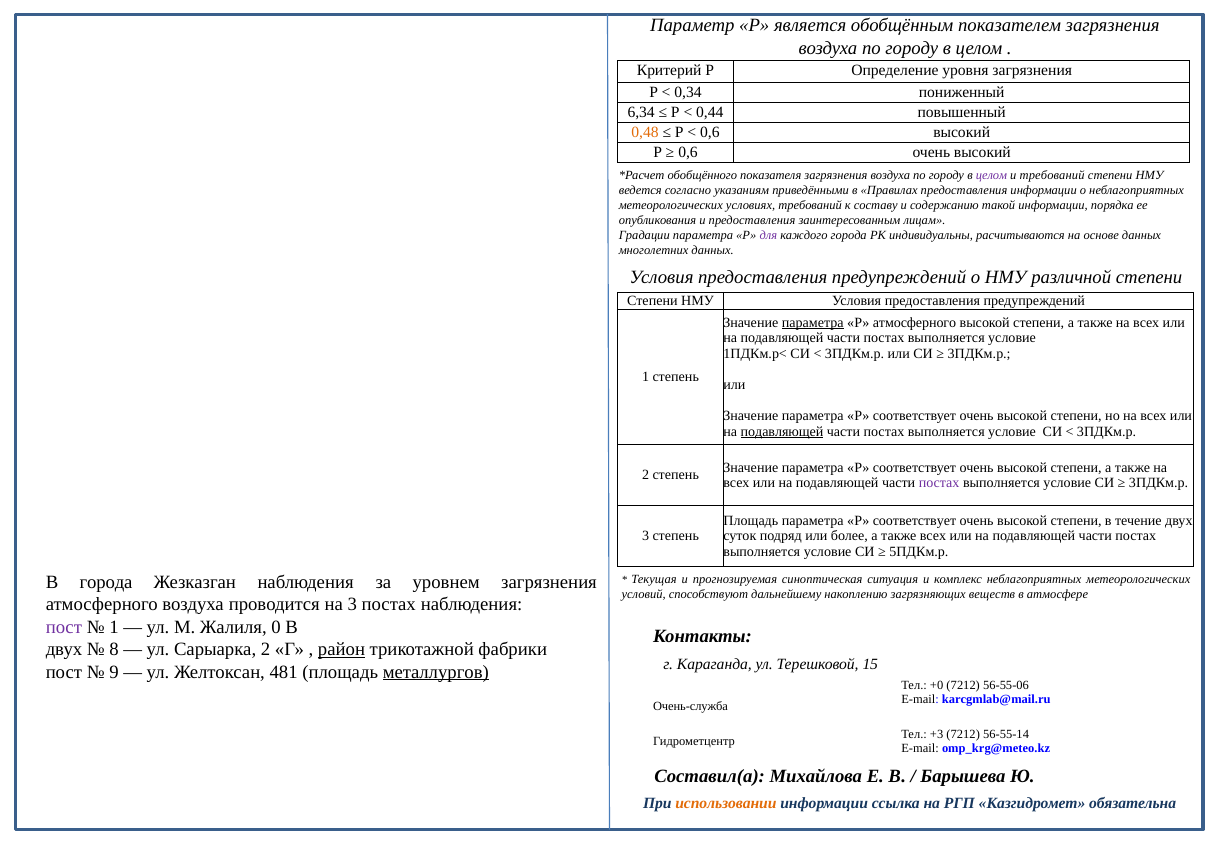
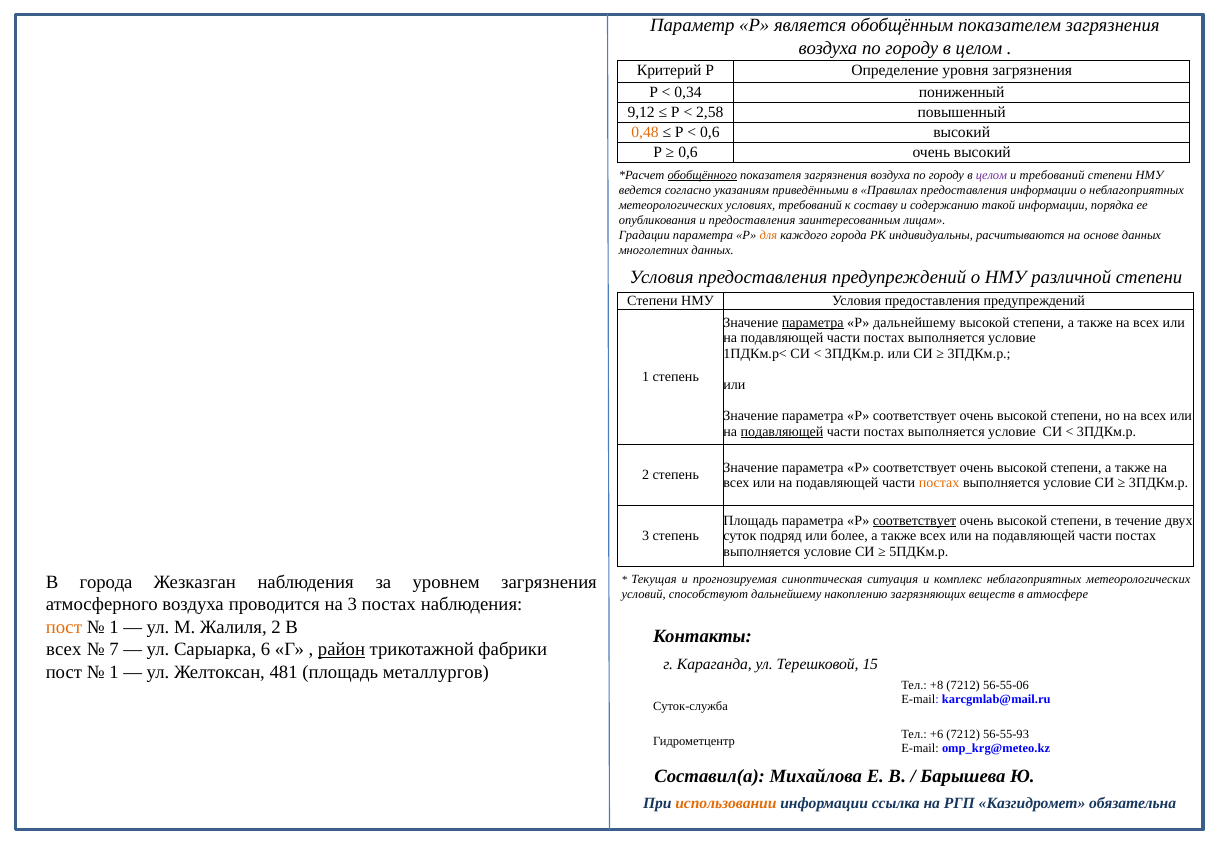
6,34: 6,34 -> 9,12 (641, 112)
0,44: 0,44 -> 2,58 (710, 112)
обобщённого underline: none -> present (702, 175)
для colour: purple -> orange (768, 235)
Р атмосферного: атмосферного -> дальнейшему (914, 322)
постах colour: purple -> orange (939, 483)
соответствует underline: none -> present (914, 520)
пост colour: purple -> orange (64, 627)
Жалиля 0: 0 -> 2 (276, 627)
двух: двух -> всех (64, 649)
8: 8 -> 7 (114, 649)
Сарыарка 2: 2 -> 6 (266, 649)
9: 9 -> 1 (114, 672)
металлургов underline: present -> none (436, 672)
+0: +0 -> +8 (937, 685)
Очень-служба: Очень-служба -> Суток-служба (690, 706)
+3: +3 -> +6 (937, 734)
56-55-14: 56-55-14 -> 56-55-93 (1006, 734)
